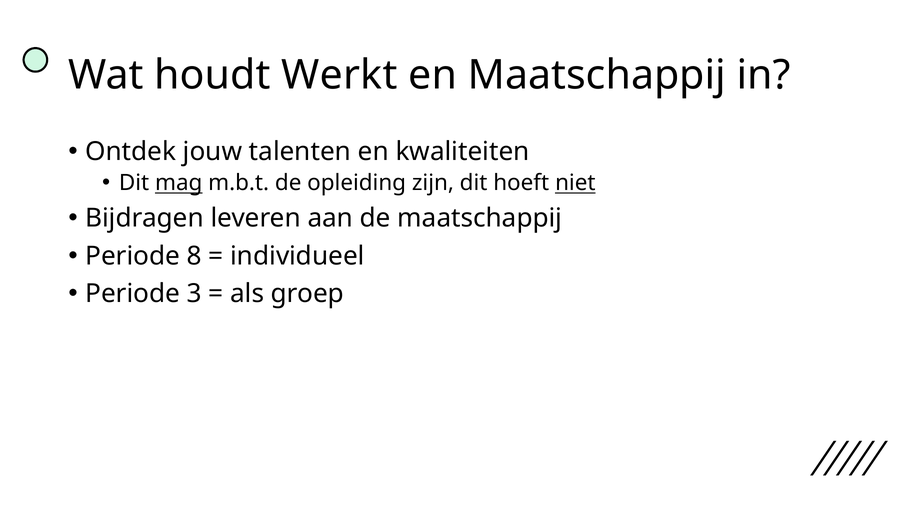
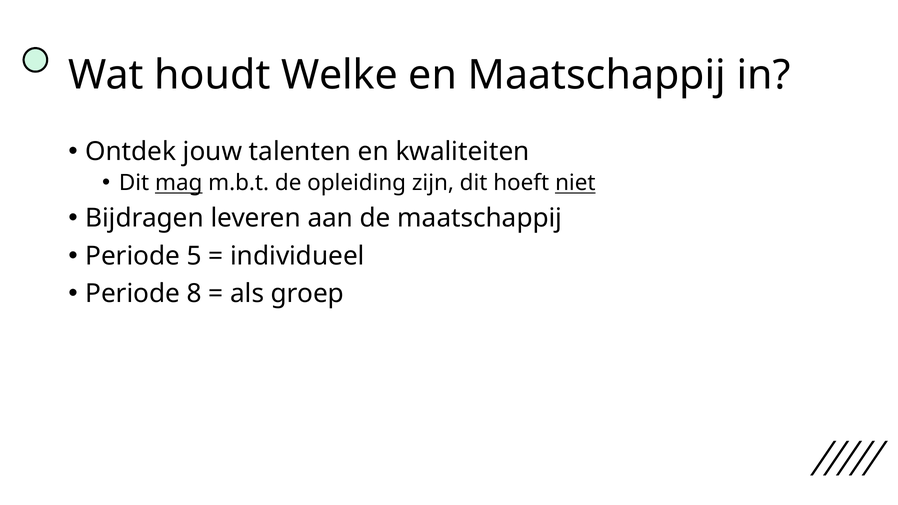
Werkt: Werkt -> Welke (340, 75)
8: 8 -> 5 (194, 256)
3: 3 -> 8 (194, 294)
